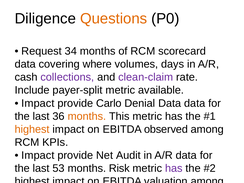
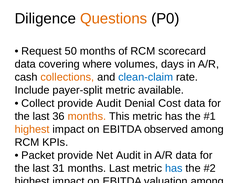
34: 34 -> 50 (71, 51)
collections colour: purple -> orange (67, 77)
clean-claim colour: purple -> blue (146, 77)
Impact: Impact -> Collect (38, 103)
provide Carlo: Carlo -> Audit (109, 103)
Denial Data: Data -> Cost (170, 103)
Impact: Impact -> Packet (38, 155)
53: 53 -> 31 (59, 168)
months Risk: Risk -> Last (119, 168)
has colour: purple -> blue (174, 168)
